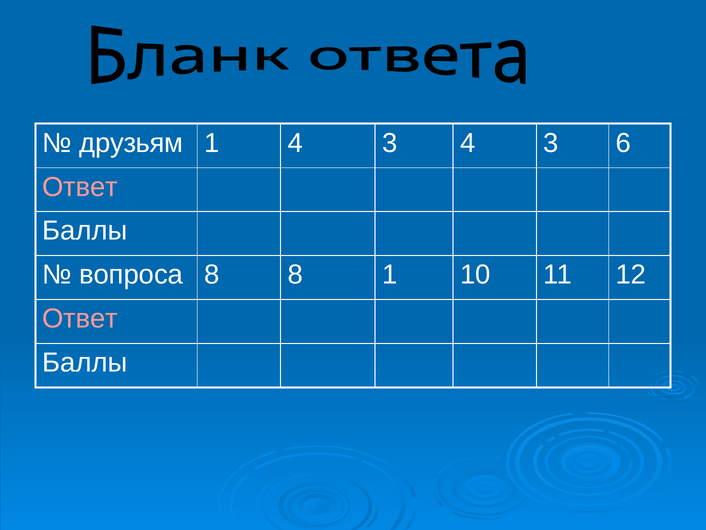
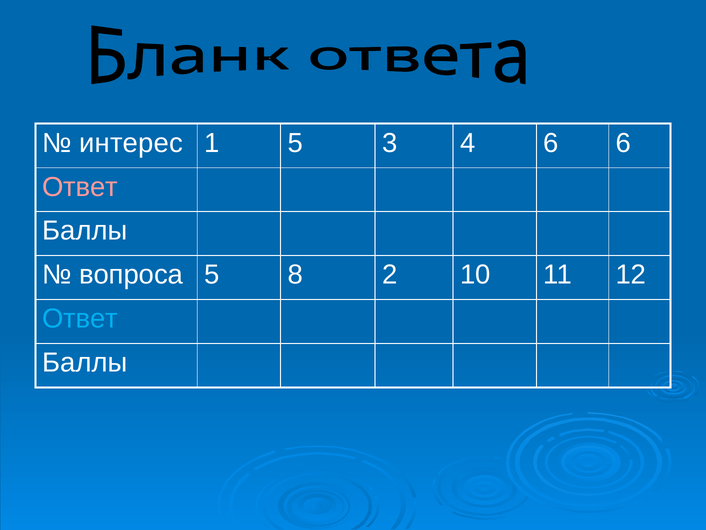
друзьям: друзьям -> интерес (131, 143)
1 4: 4 -> 5 (295, 143)
3 4 3: 3 -> 6 (551, 143)
вопроса 8: 8 -> 5 (212, 275)
8 1: 1 -> 2 (390, 275)
Ответ colour: pink -> light blue (80, 319)
